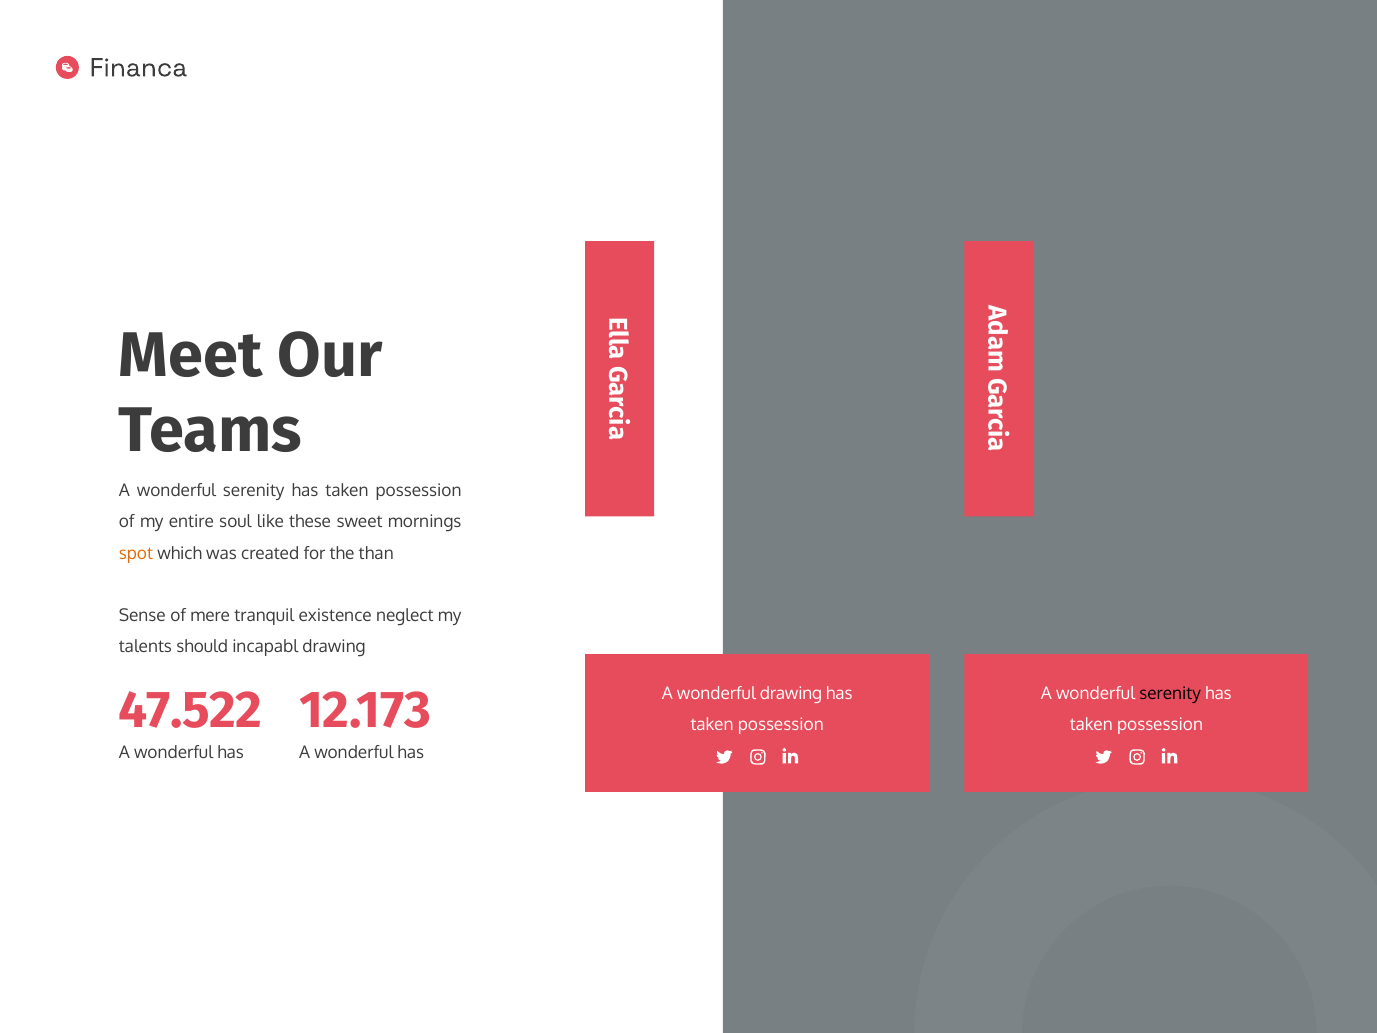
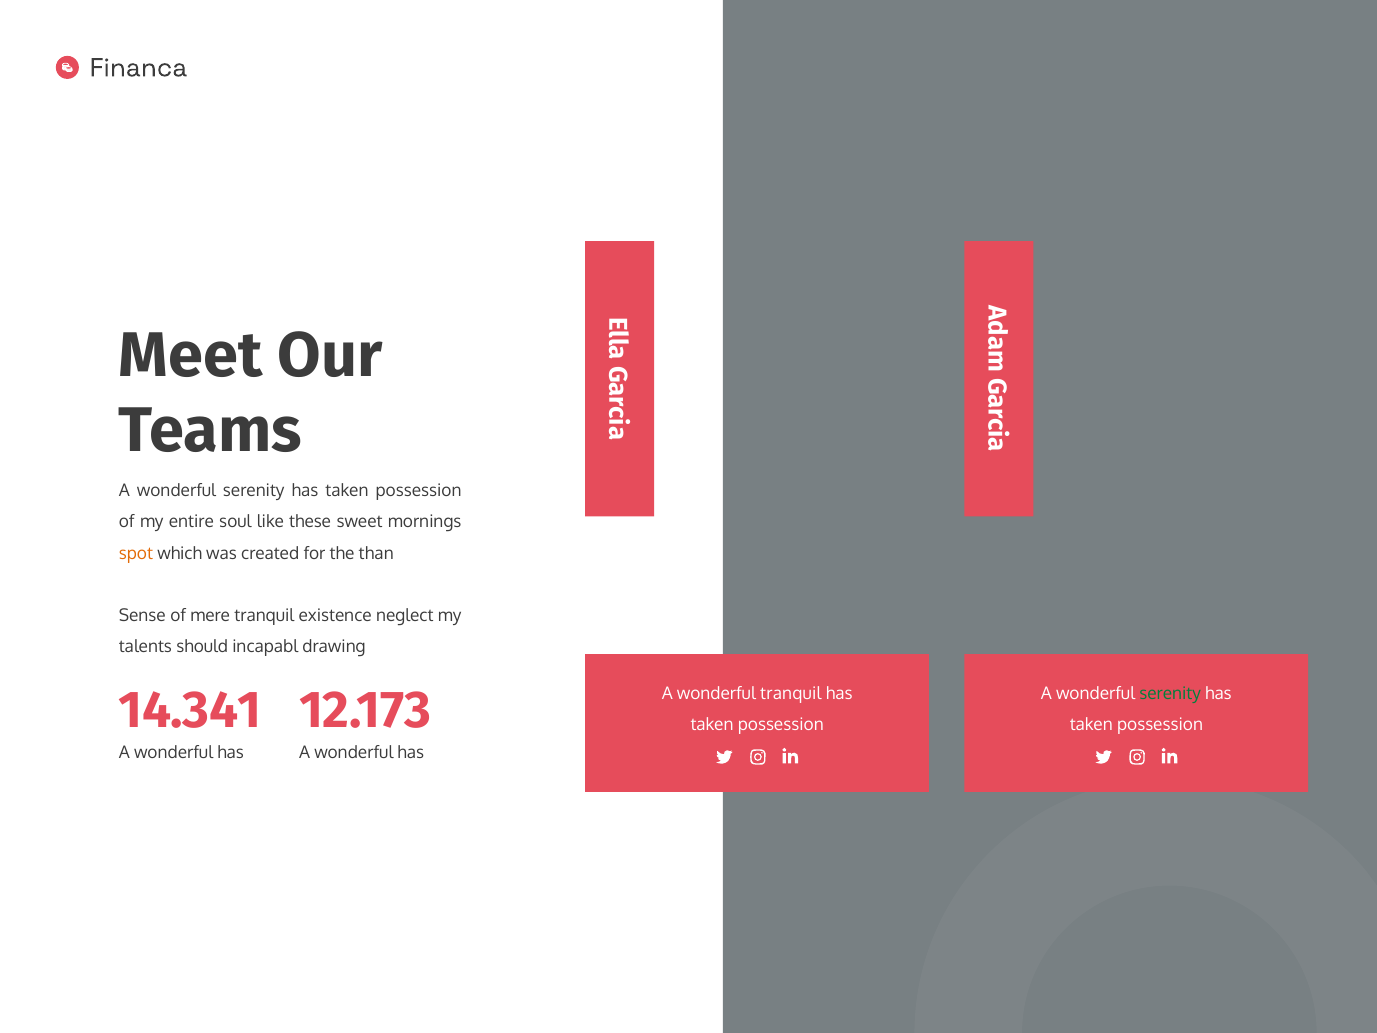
wonderful drawing: drawing -> tranquil (791, 694)
serenity colour: black -> green (1170, 694)
47.522: 47.522 -> 14.341 (190, 710)
